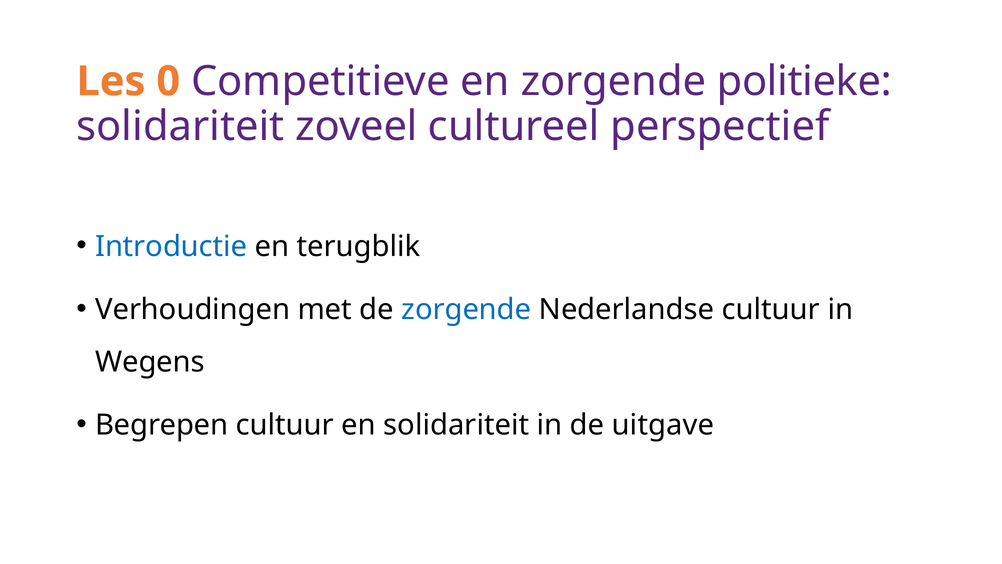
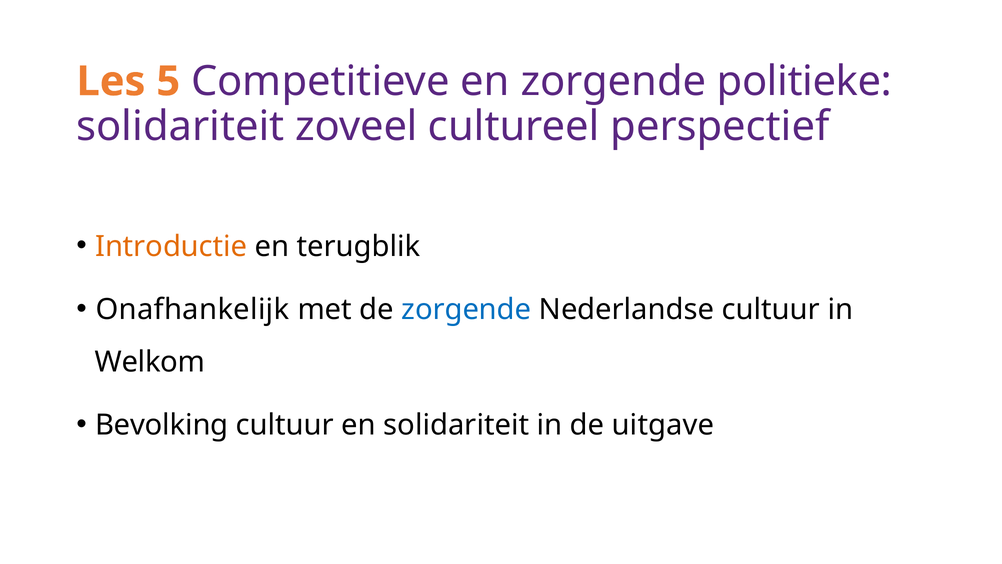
0: 0 -> 5 (168, 81)
Introductie colour: blue -> orange (171, 246)
Verhoudingen: Verhoudingen -> Onafhankelijk (192, 309)
Wegens: Wegens -> Welkom (150, 362)
Begrepen: Begrepen -> Bevolking (162, 425)
